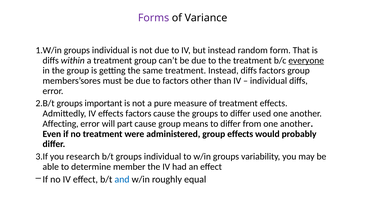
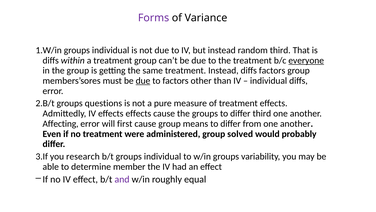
random form: form -> third (280, 50)
due underline: none -> present (143, 81)
important: important -> questions (103, 103)
effects factors: factors -> effects (138, 113)
differ used: used -> third (262, 113)
part: part -> first (125, 123)
group effects: effects -> solved (240, 134)
and colour: blue -> purple (122, 179)
